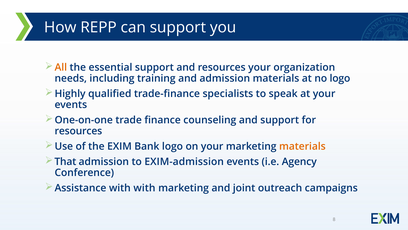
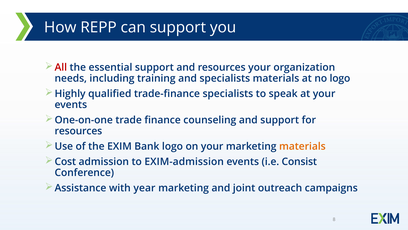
All colour: orange -> red (61, 67)
and admission: admission -> specialists (225, 78)
That: That -> Cost (65, 161)
Agency: Agency -> Consist (299, 161)
with with: with -> year (144, 188)
